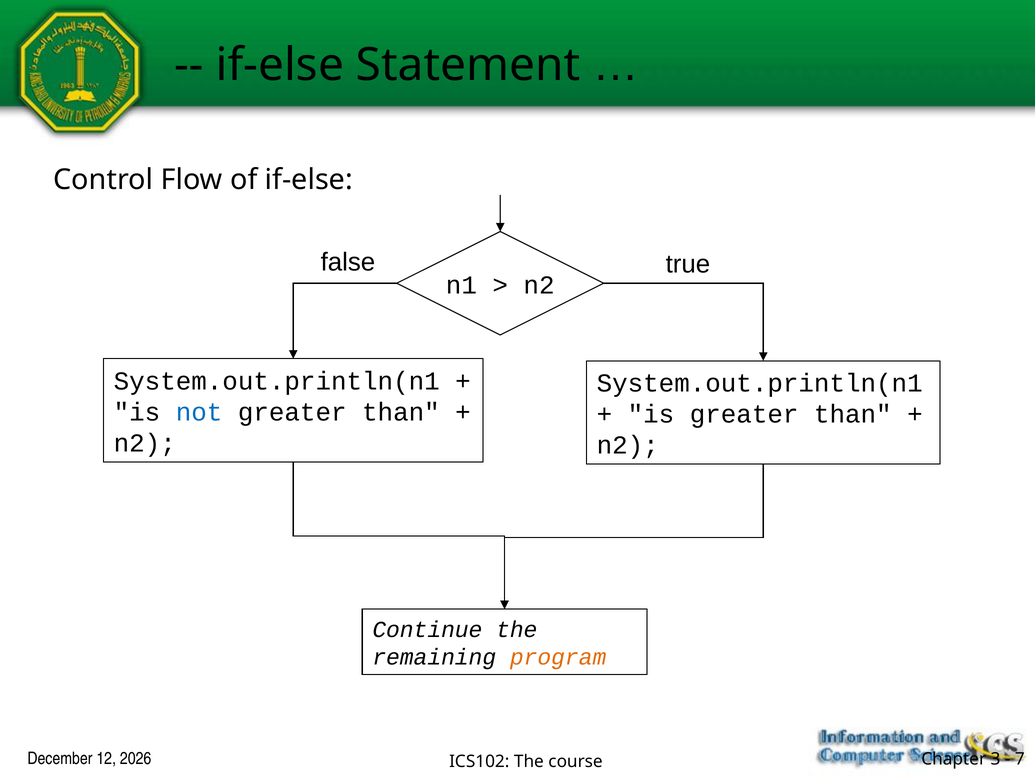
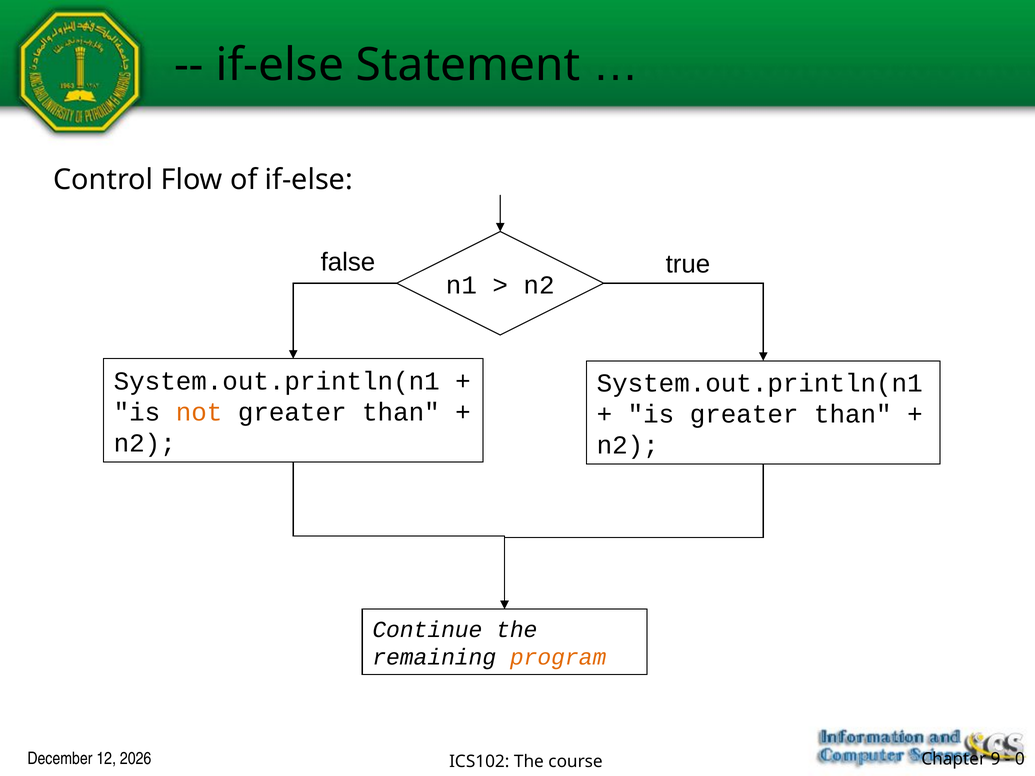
not colour: blue -> orange (199, 412)
3: 3 -> 9 (996, 759)
7: 7 -> 0 (1020, 759)
